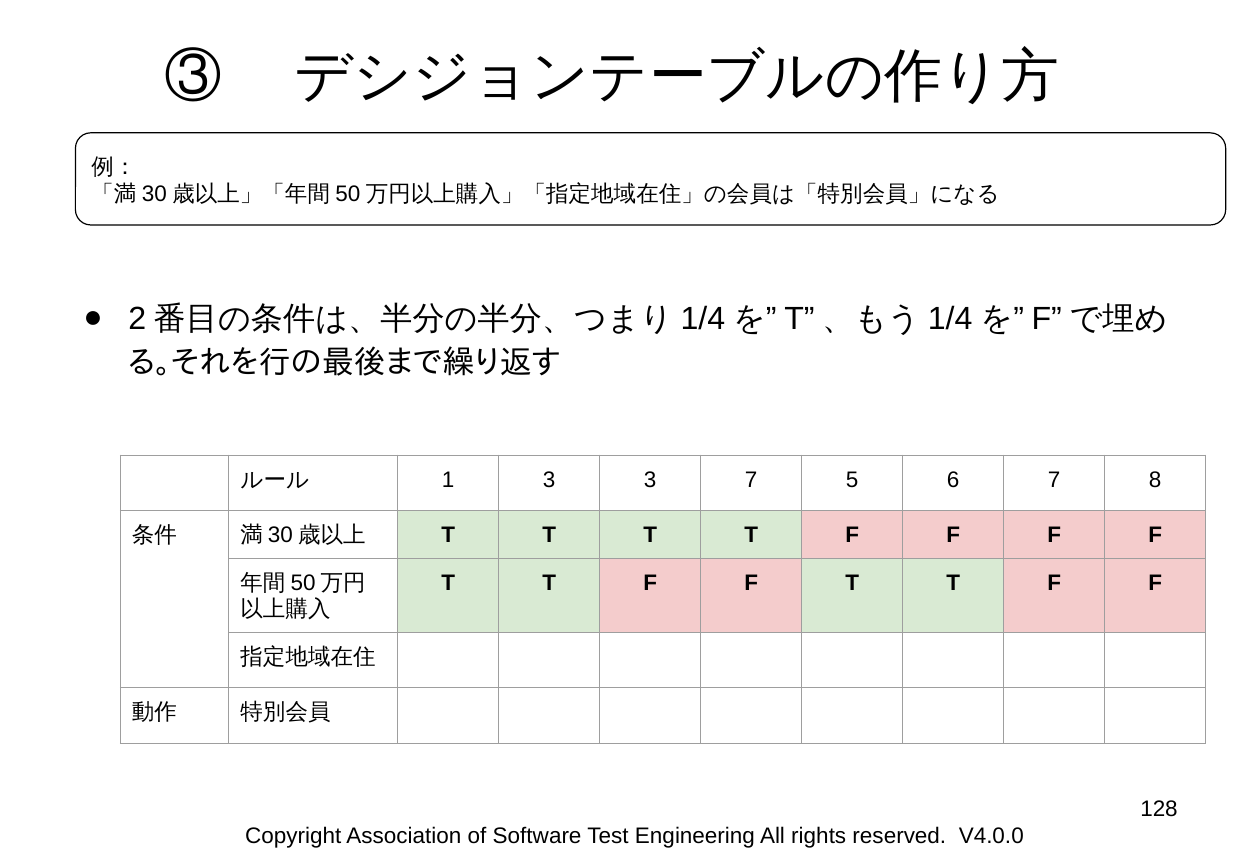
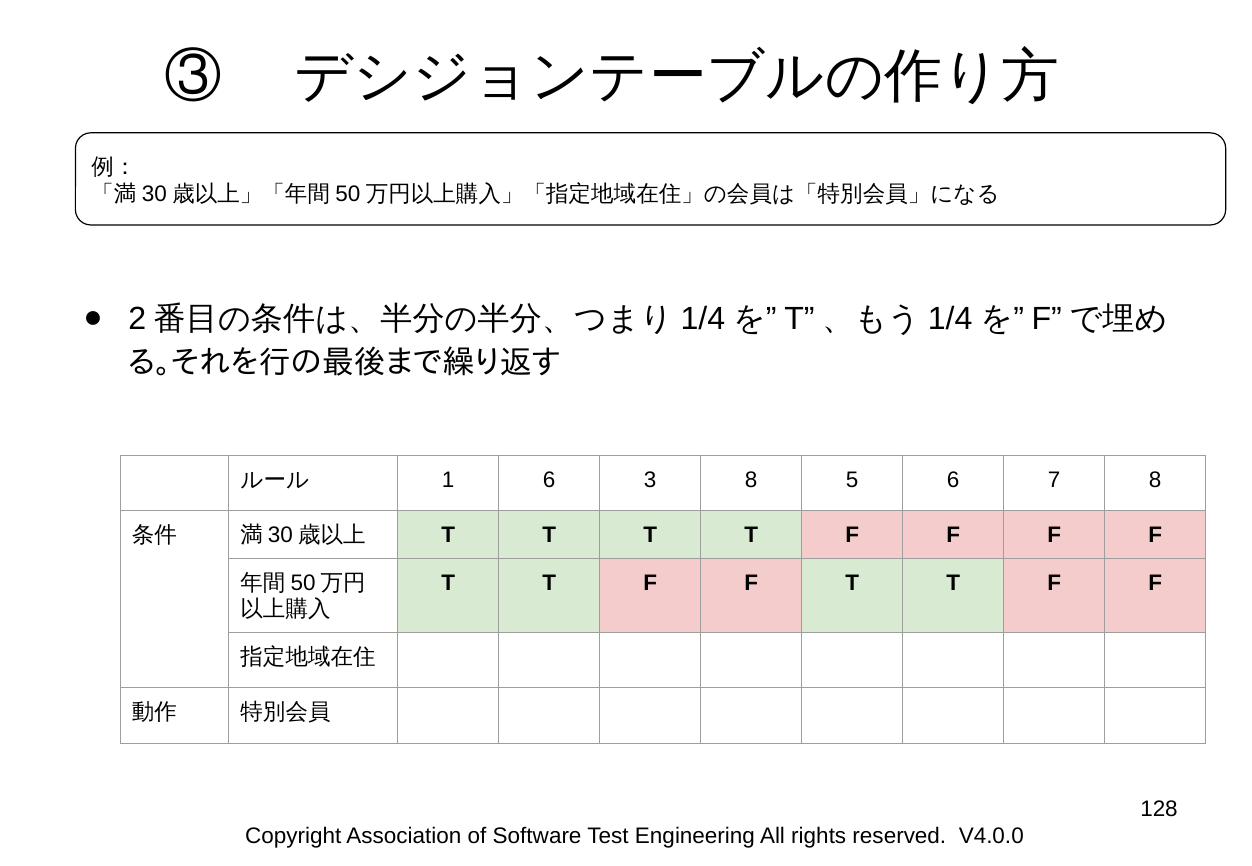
1 3: 3 -> 6 (549, 480)
3 7: 7 -> 8 (751, 480)
